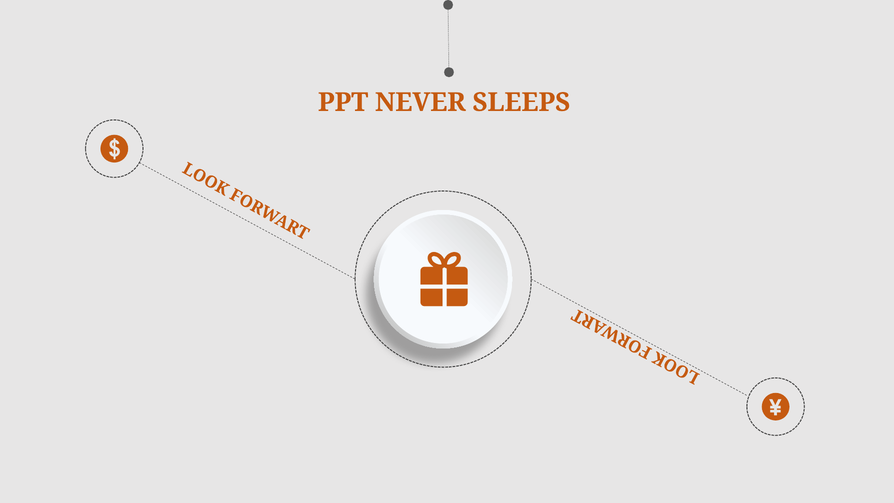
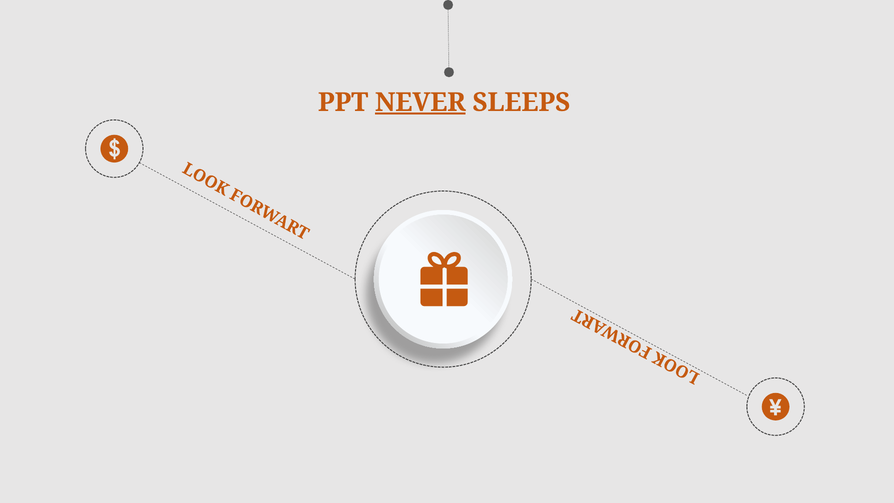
NEVER underline: none -> present (420, 102)
